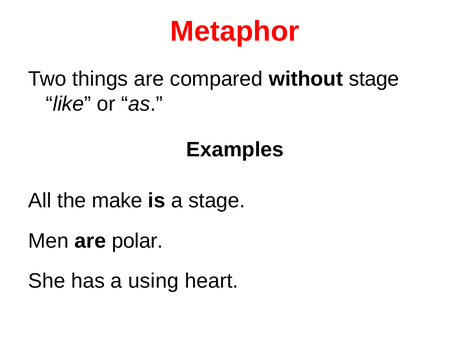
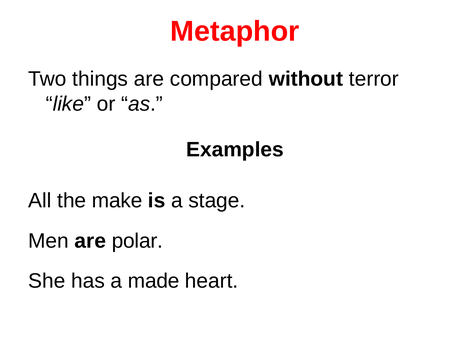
without stage: stage -> terror (374, 79)
using: using -> made (154, 281)
